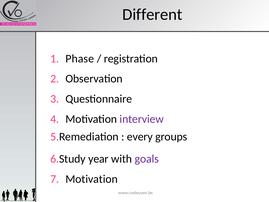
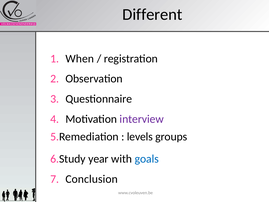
Phase: Phase -> When (80, 59)
every: every -> levels (140, 137)
goals colour: purple -> blue (147, 159)
Motivation: Motivation -> Conclusion (92, 179)
